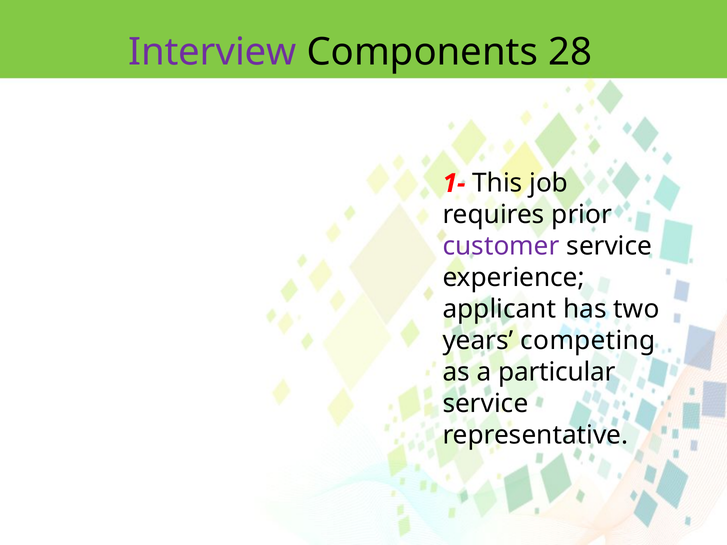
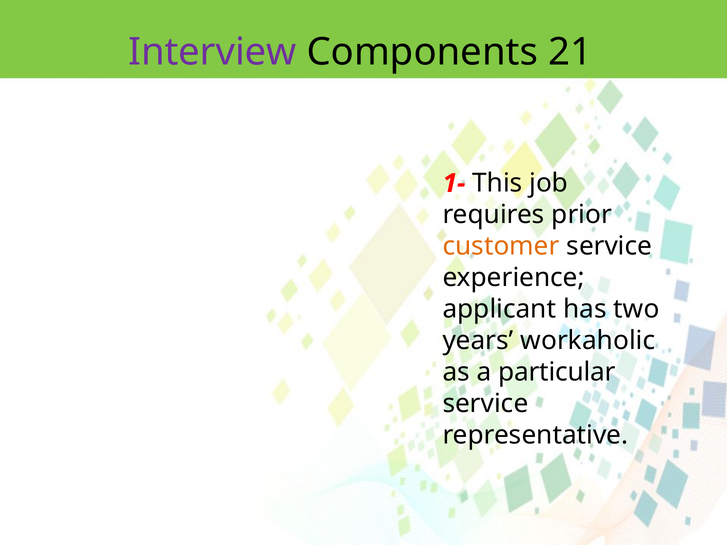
28: 28 -> 21 (570, 52)
customer colour: purple -> orange (501, 246)
competing: competing -> workaholic (588, 341)
